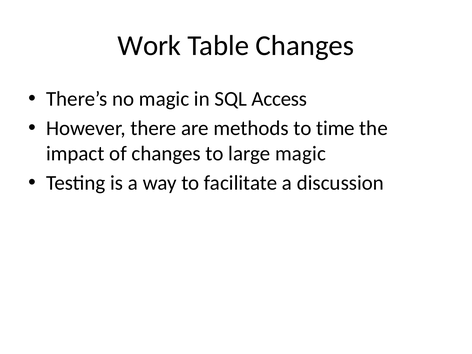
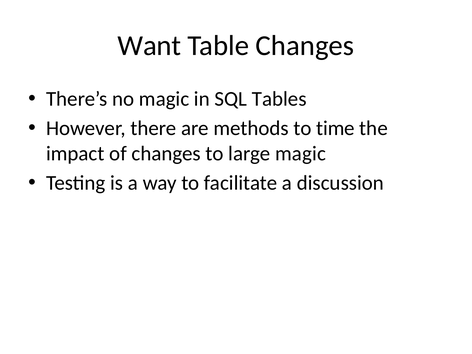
Work: Work -> Want (149, 46)
Access: Access -> Tables (279, 99)
